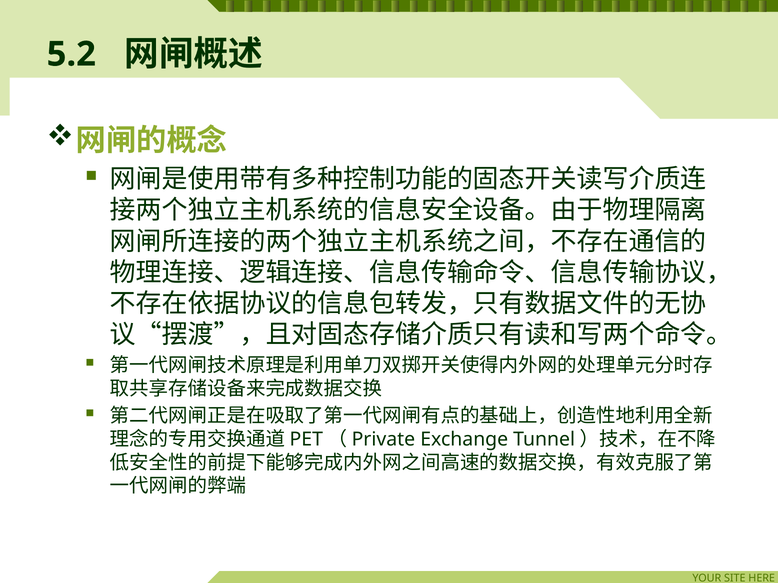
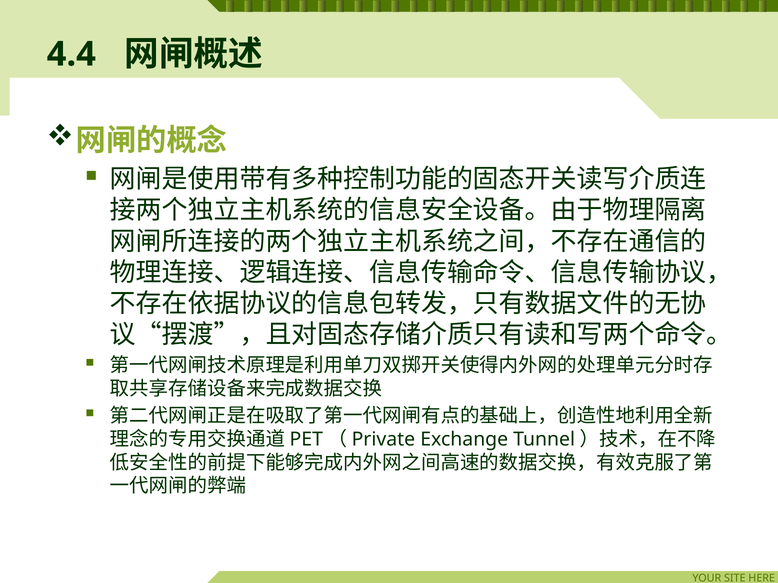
5.2: 5.2 -> 4.4 (71, 54)
